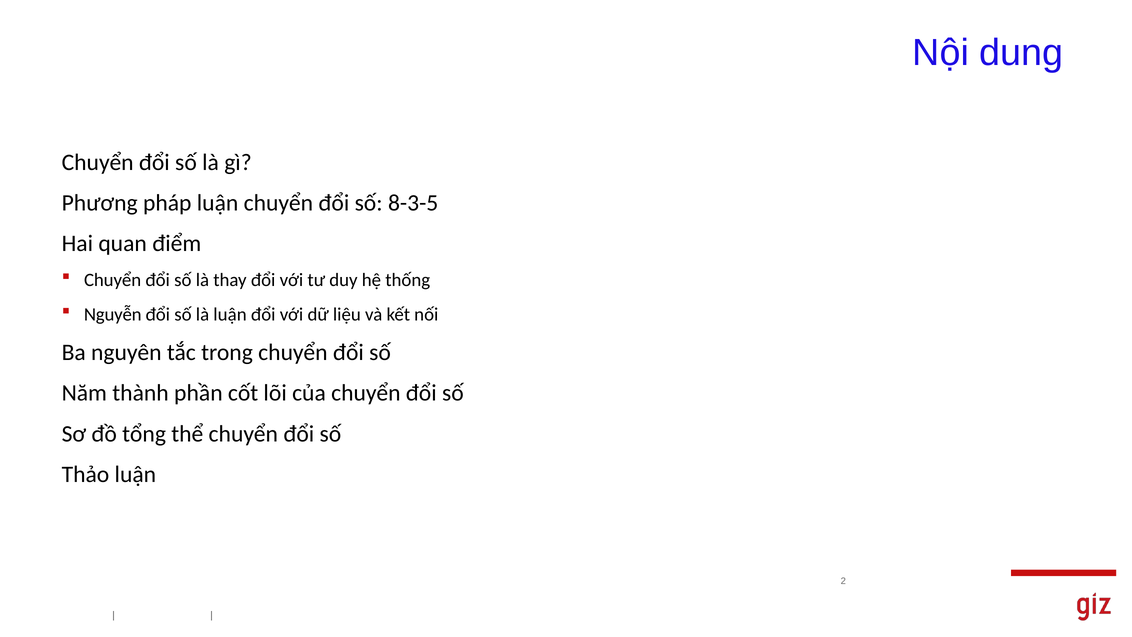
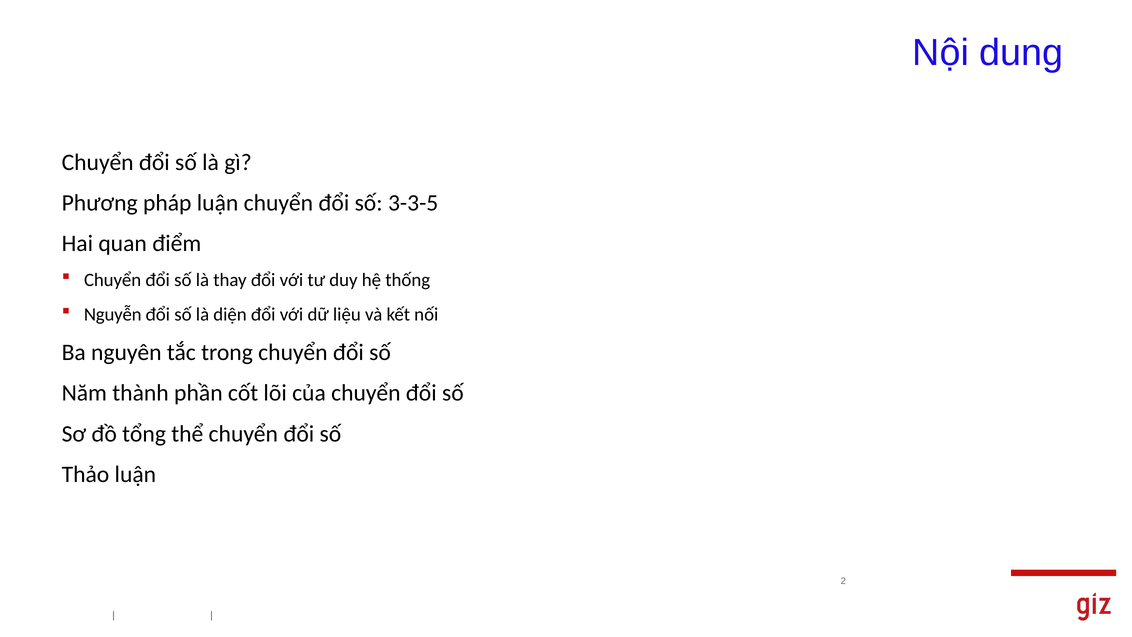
8-3-5: 8-3-5 -> 3-3-5 (413, 203)
là luận: luận -> diện (230, 314)
